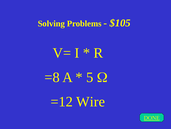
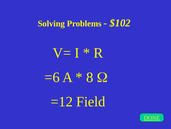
$105: $105 -> $102 (120, 23)
=8: =8 -> =6 (52, 77)
5: 5 -> 8 (90, 77)
Wire: Wire -> Field (91, 101)
